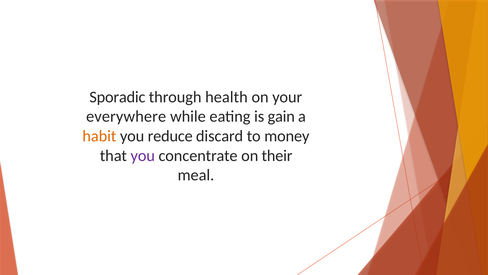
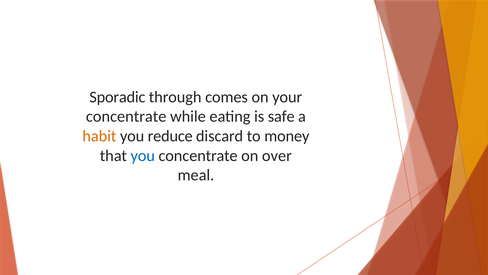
health: health -> comes (227, 97)
everywhere: everywhere -> concentrate (126, 116)
gain: gain -> safe (281, 116)
you colour: purple -> blue (143, 155)
their: their -> over (277, 155)
